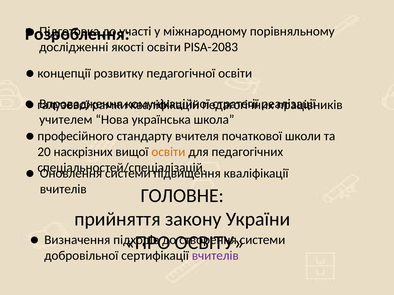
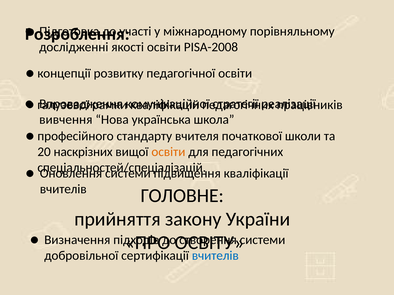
PISA-2083: PISA-2083 -> PISA-2008 (211, 47)
учителем: учителем -> вивчення (66, 120)
вчителів colour: purple -> blue (215, 256)
